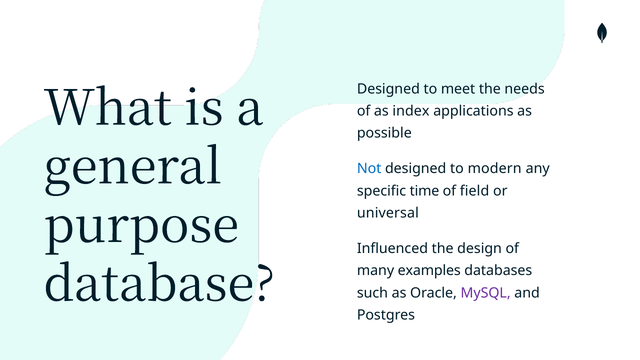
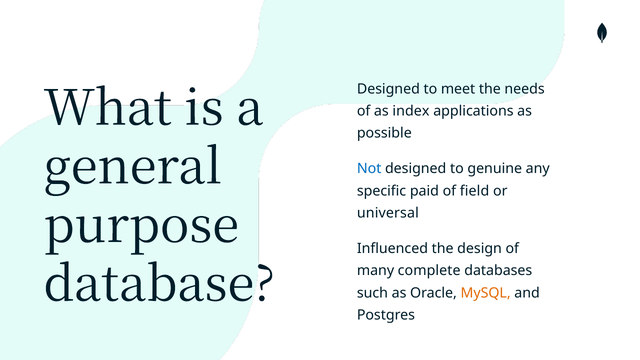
modern: modern -> genuine (495, 169)
time: time -> paid (424, 191)
examples: examples -> complete (429, 271)
MySQL colour: purple -> orange (486, 293)
